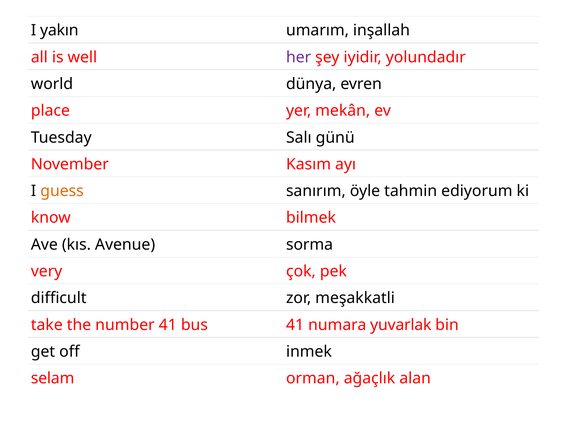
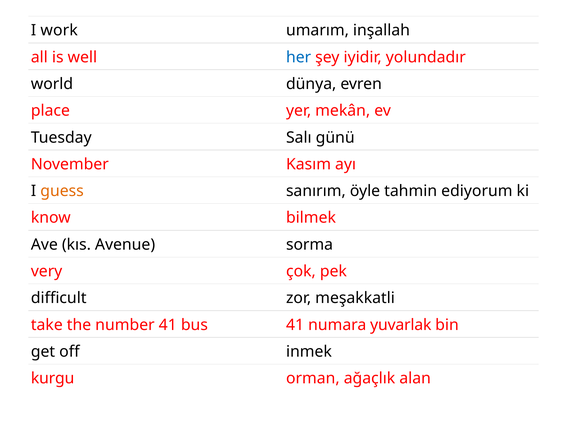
yakın: yakın -> work (59, 30)
her colour: purple -> blue (299, 57)
selam: selam -> kurgu (53, 379)
